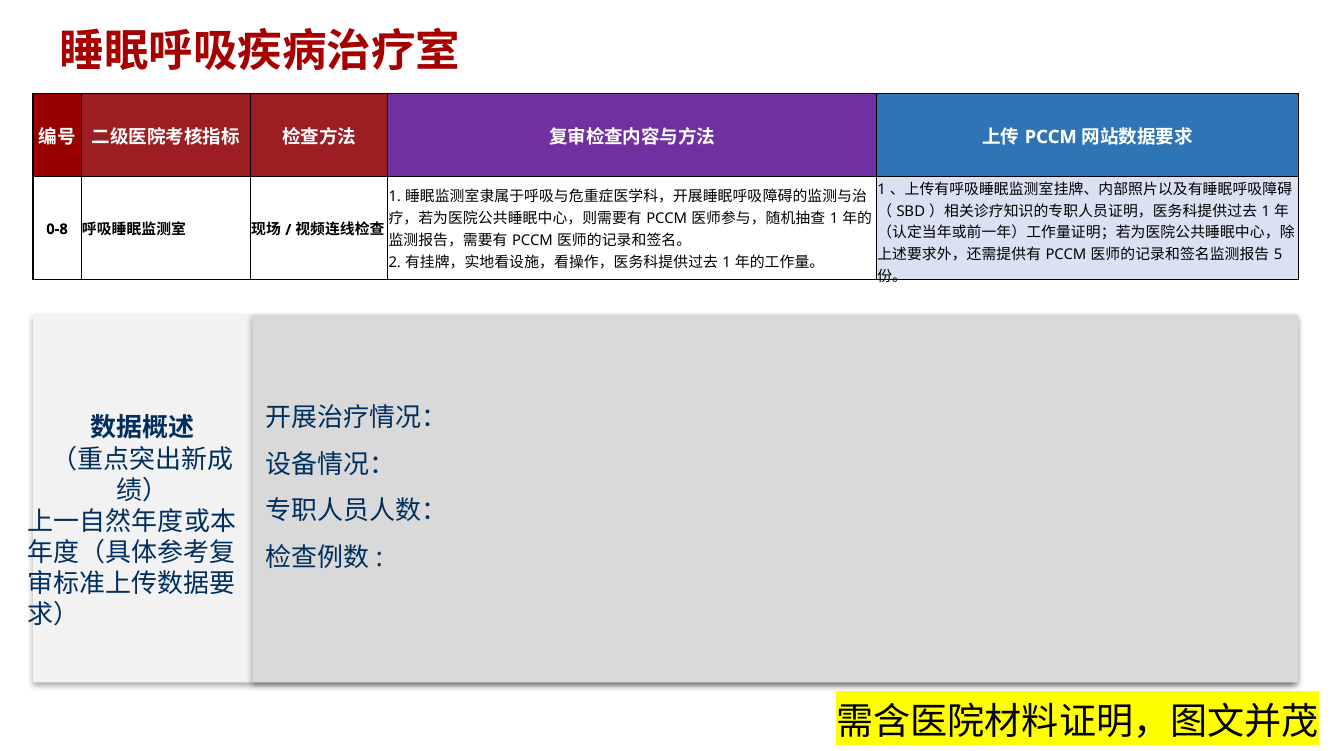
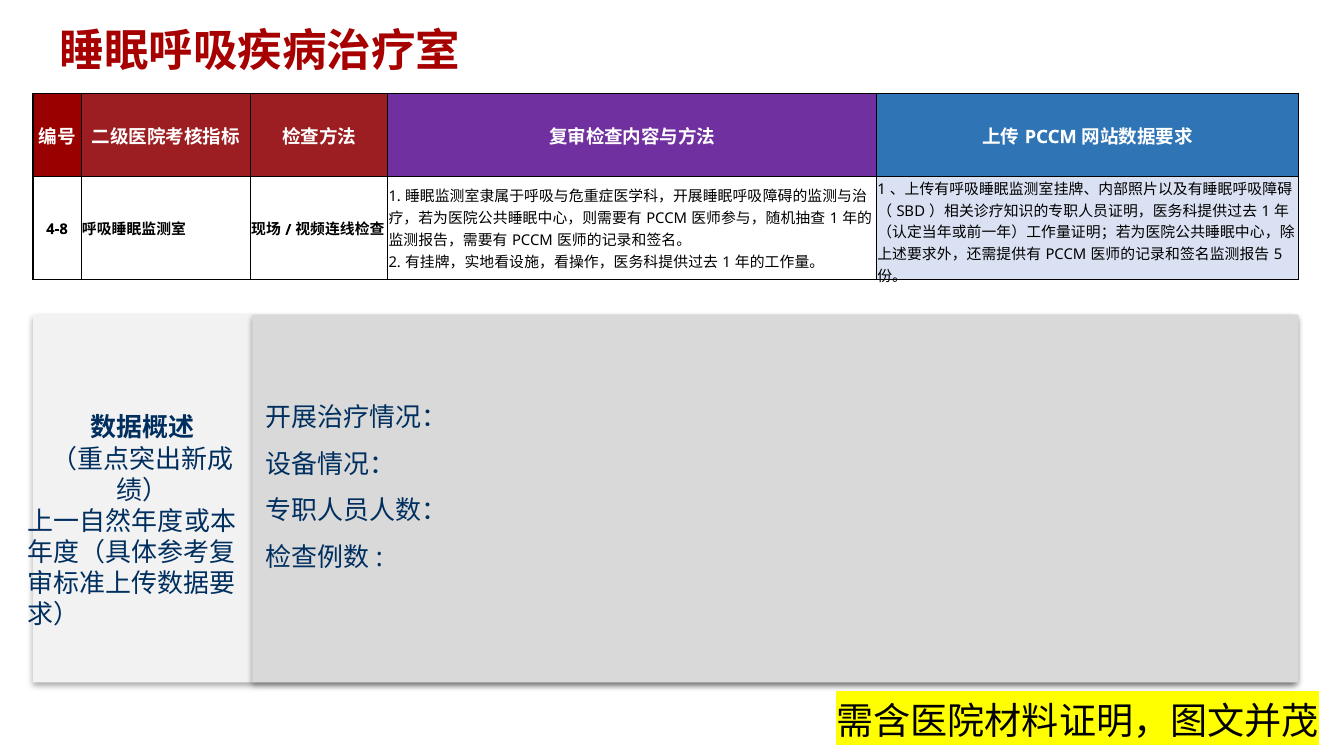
0-8: 0-8 -> 4-8 (57, 229)
